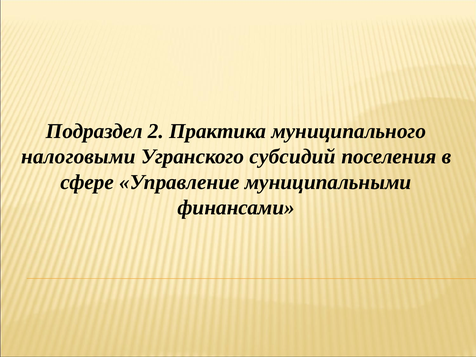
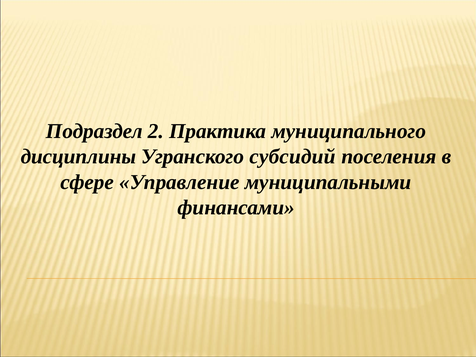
налоговыми: налоговыми -> дисциплины (78, 157)
